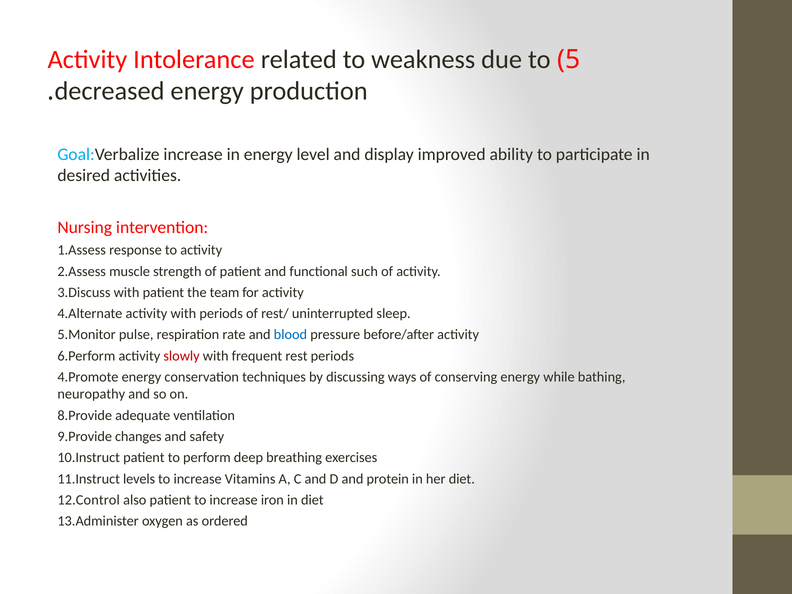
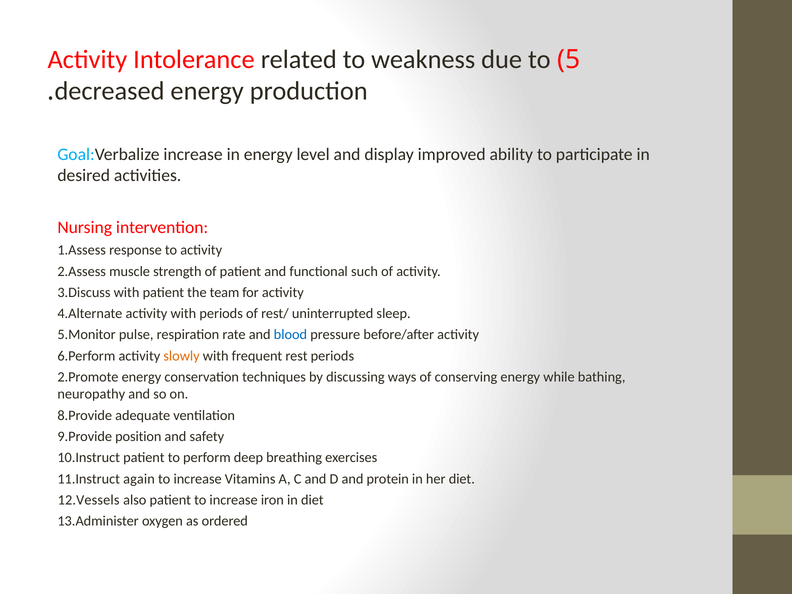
slowly colour: red -> orange (182, 356)
4.Promote: 4.Promote -> 2.Promote (88, 377)
changes: changes -> position (138, 437)
levels: levels -> again (139, 479)
12.Control: 12.Control -> 12.Vessels (89, 500)
